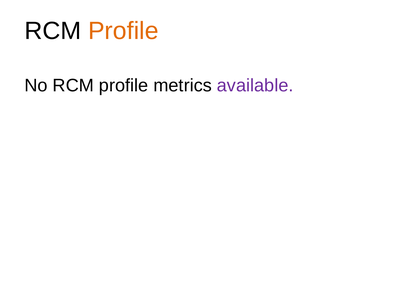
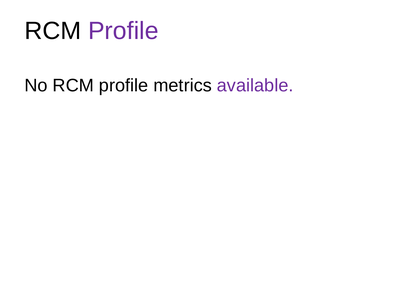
Profile colour: orange -> purple (123, 31)
